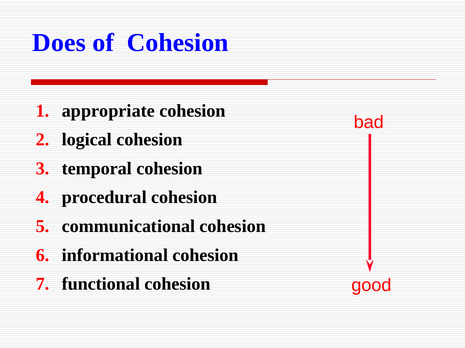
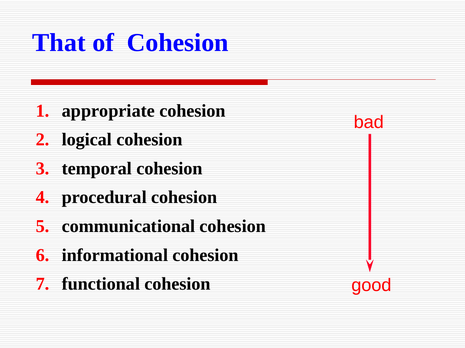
Does: Does -> That (59, 43)
